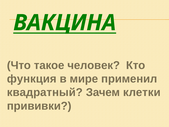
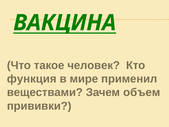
квадратный: квадратный -> веществами (45, 92)
клетки: клетки -> объем (142, 92)
